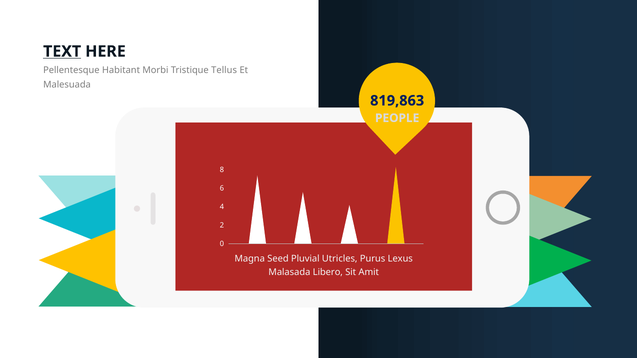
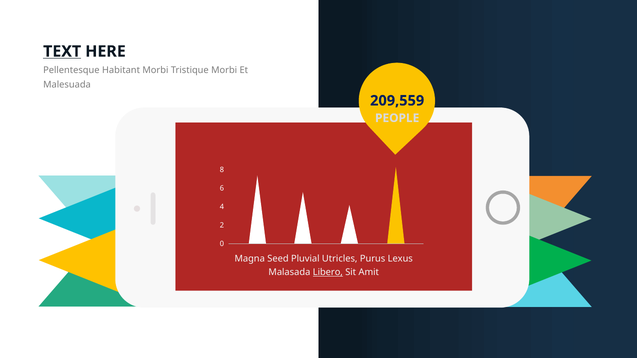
Tristique Tellus: Tellus -> Morbi (224, 70)
819,863: 819,863 -> 209,559 (397, 101)
Libero underline: none -> present (328, 272)
